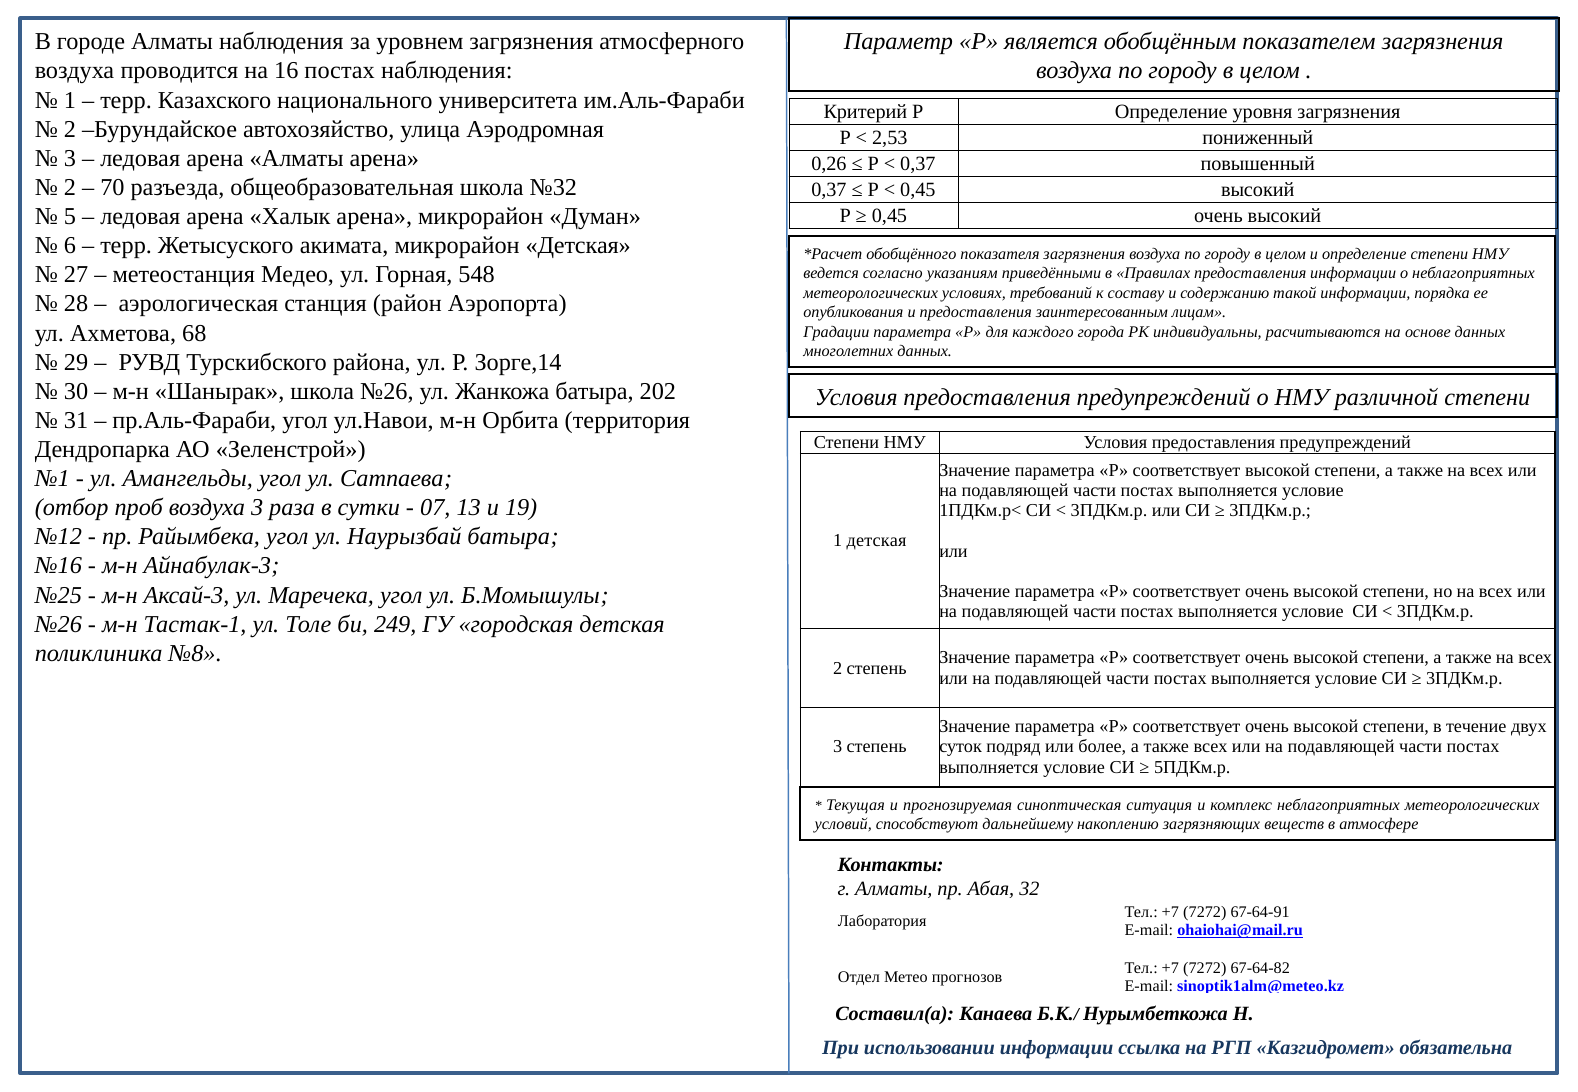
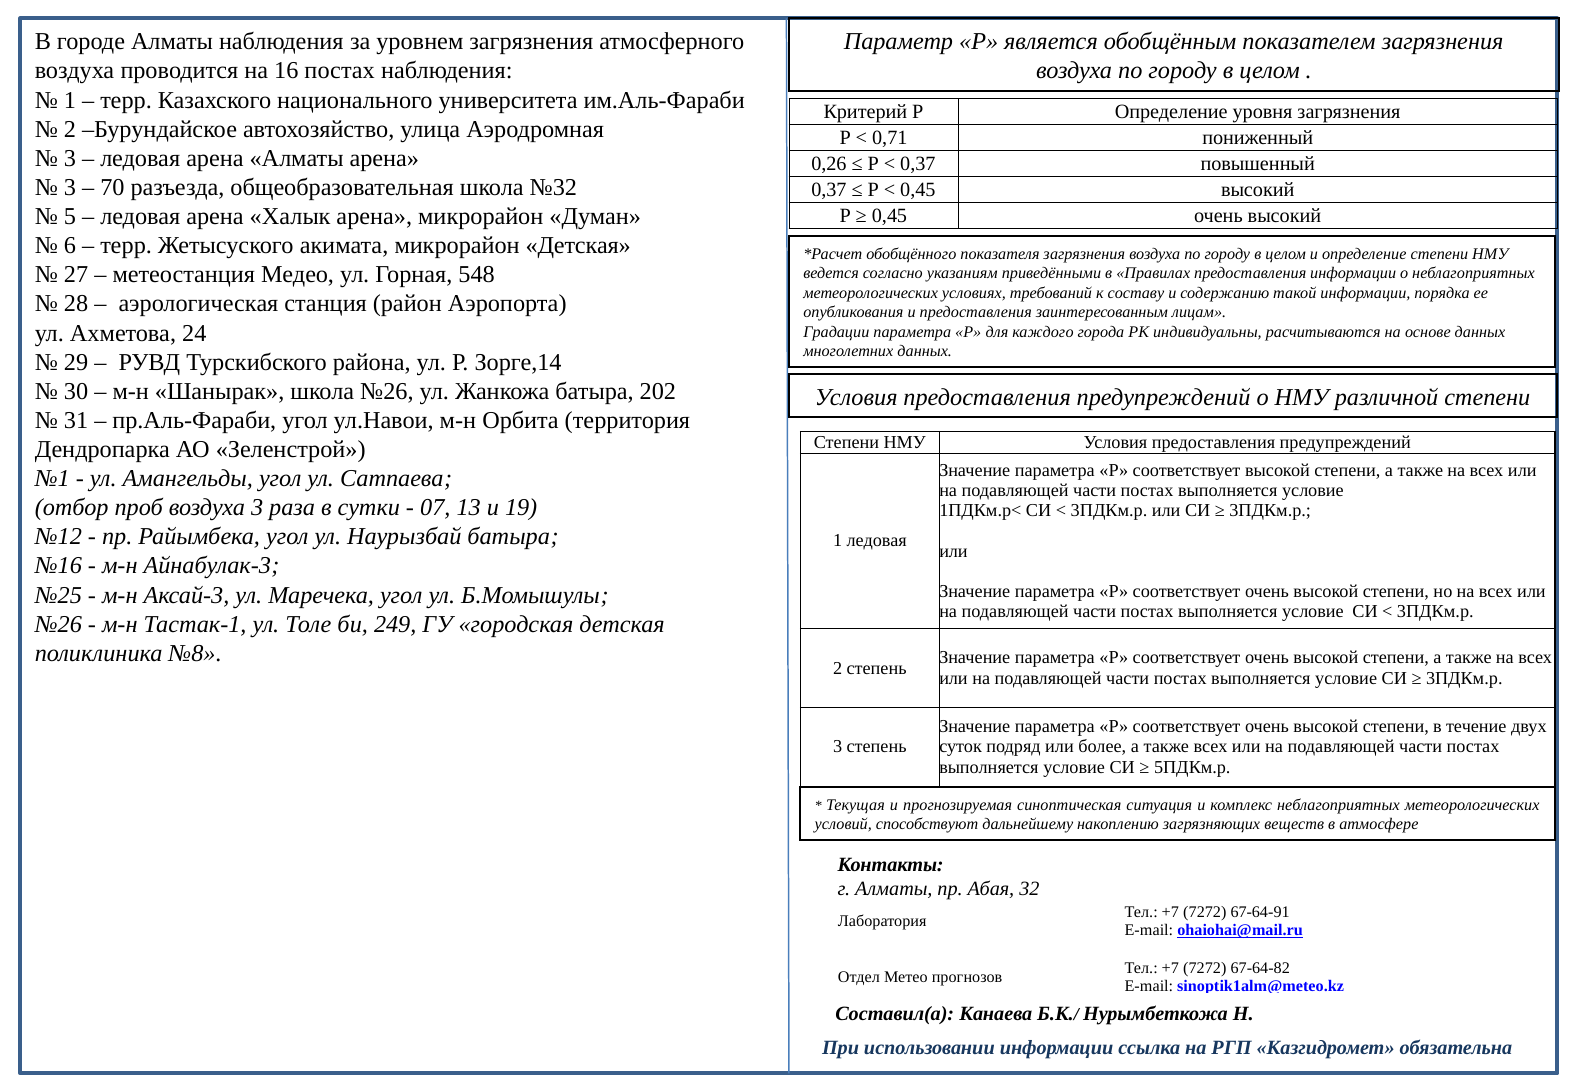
2,53: 2,53 -> 0,71 (890, 138)
2: 2 -> 3 (70, 187)
68: 68 -> 24 (194, 333)
1 детская: детская -> ледовая (877, 541)
